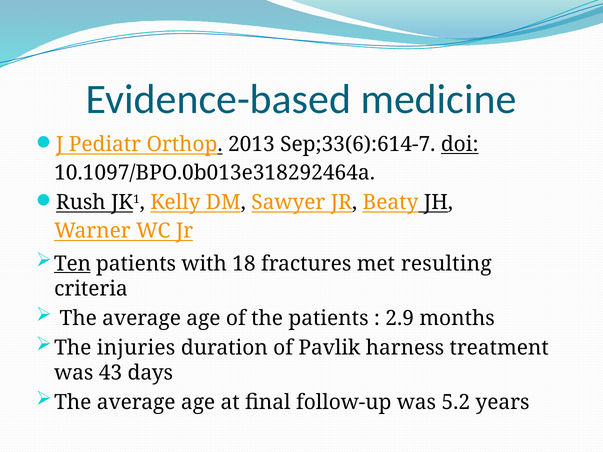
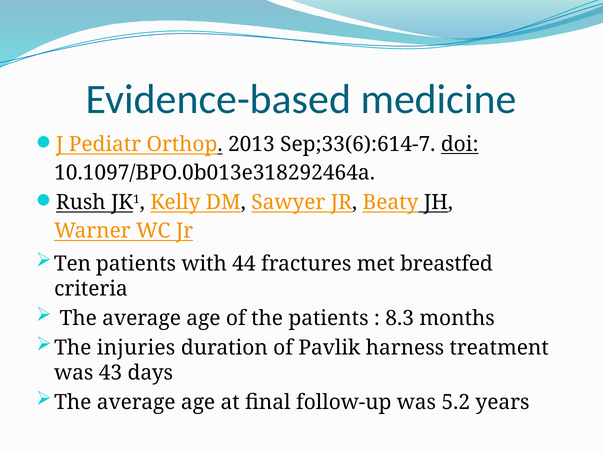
Ten underline: present -> none (72, 264)
18: 18 -> 44 (244, 264)
resulting: resulting -> breastfed (446, 264)
2.9: 2.9 -> 8.3 (400, 318)
